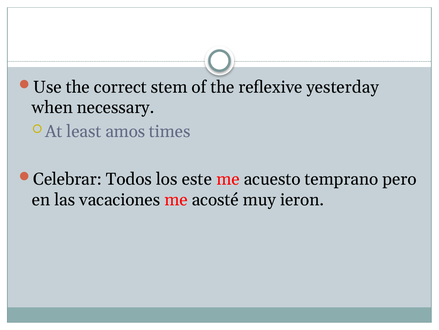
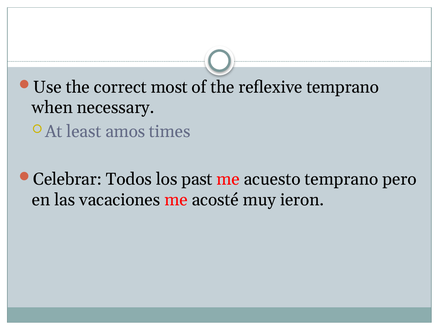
stem: stem -> most (169, 87)
reflexive yesterday: yesterday -> temprano (343, 87)
este: este -> past (197, 179)
